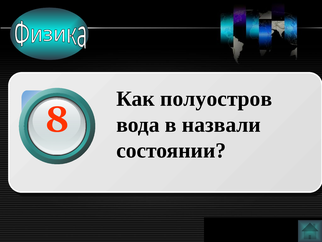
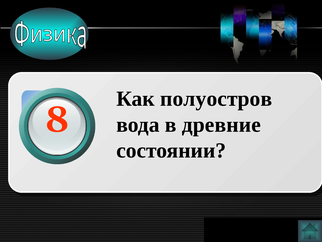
назвали: назвали -> древние (221, 124)
